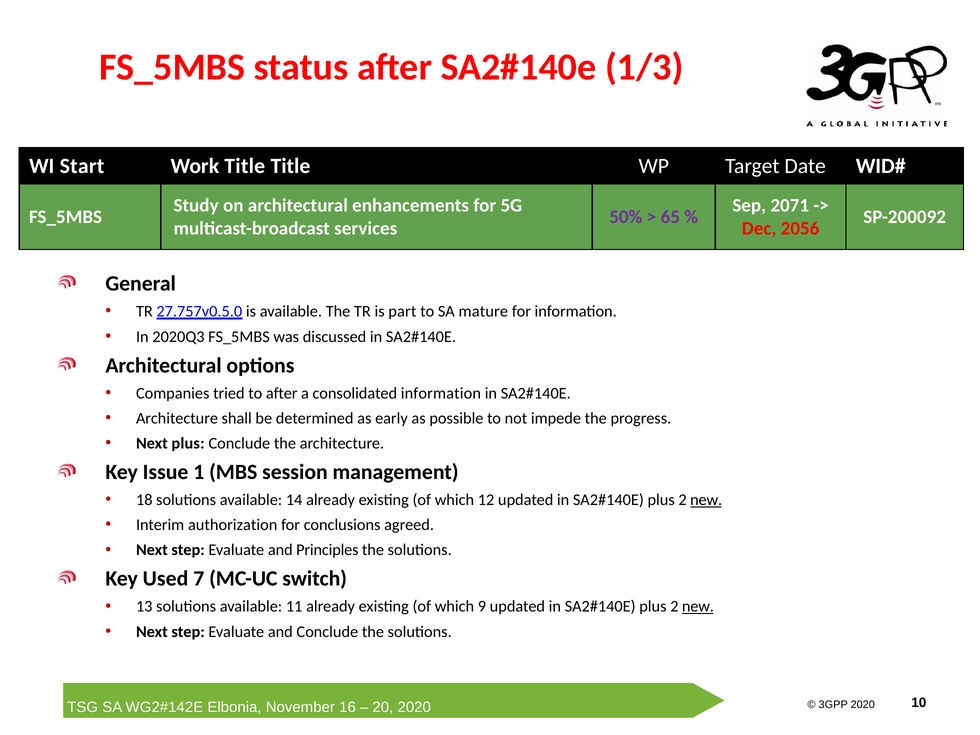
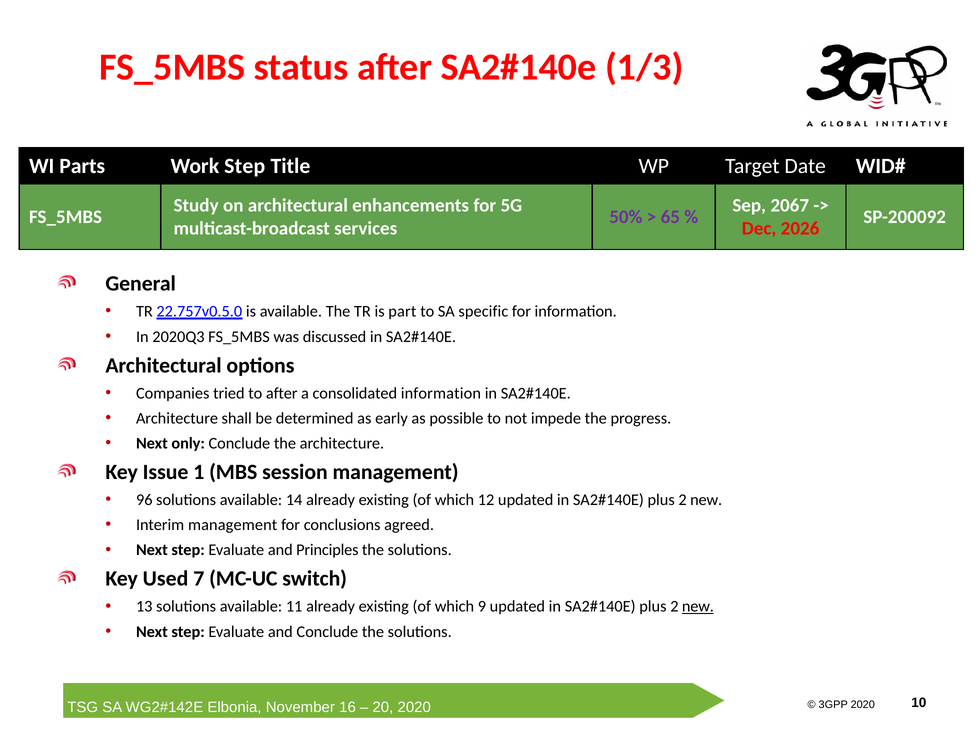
Start: Start -> Parts (82, 166)
Work Title: Title -> Step (245, 166)
2071: 2071 -> 2067 (790, 205)
2056: 2056 -> 2026 (800, 229)
27.757v0.5.0: 27.757v0.5.0 -> 22.757v0.5.0 (199, 311)
mature: mature -> specific (483, 311)
Next plus: plus -> only (188, 443)
18: 18 -> 96 (144, 500)
new underline: present -> none (706, 500)
Interim authorization: authorization -> management (233, 525)
